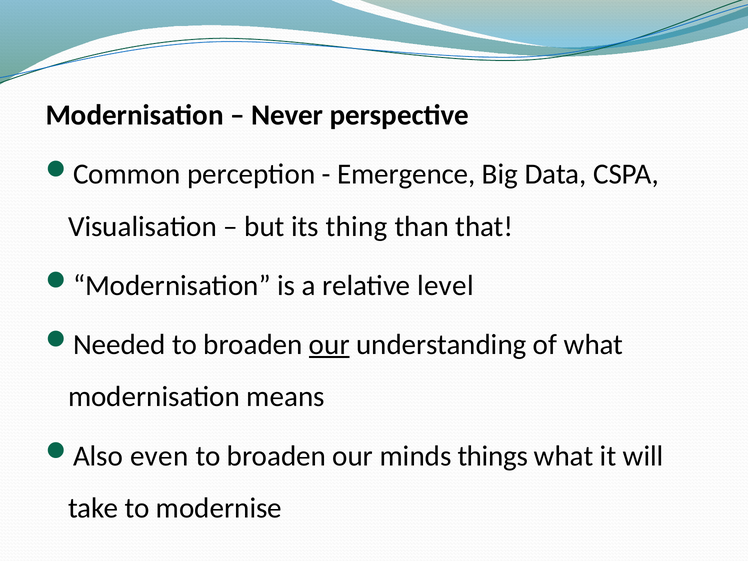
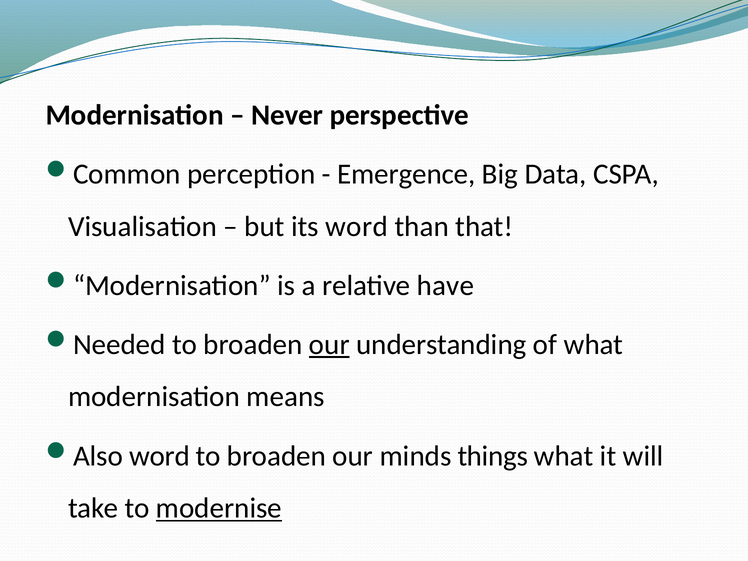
its thing: thing -> word (357, 226)
level: level -> have (446, 285)
Also even: even -> word (159, 456)
modernise underline: none -> present (219, 508)
